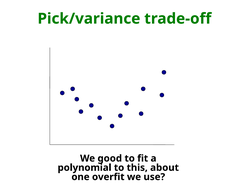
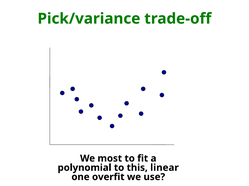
good: good -> most (110, 159)
about: about -> linear (165, 168)
